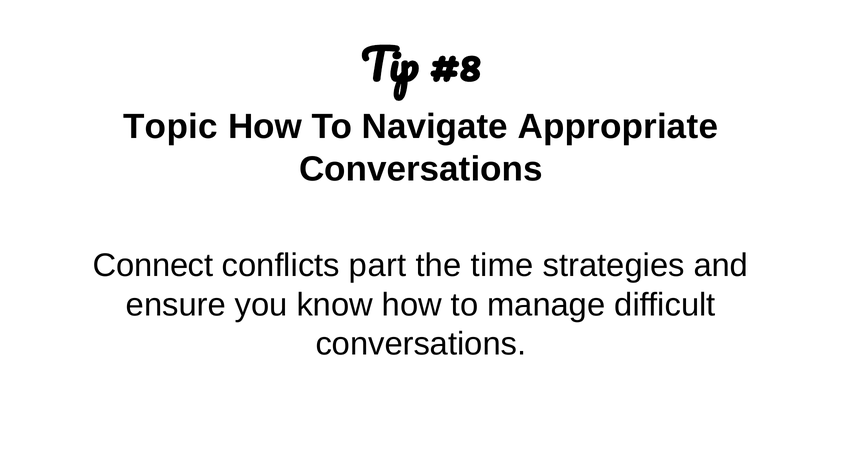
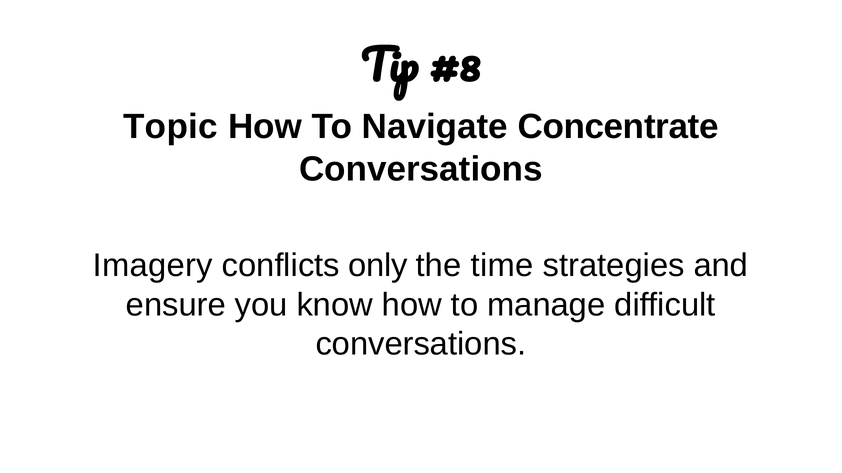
Appropriate: Appropriate -> Concentrate (618, 127)
Connect: Connect -> Imagery (153, 266)
part: part -> only (378, 266)
